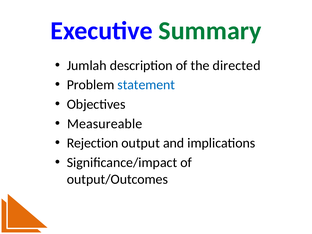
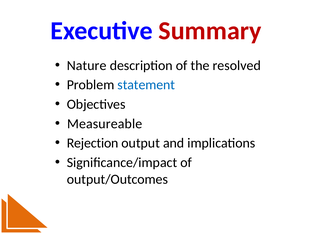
Summary colour: green -> red (210, 31)
Jumlah: Jumlah -> Nature (87, 65)
directed: directed -> resolved (237, 65)
